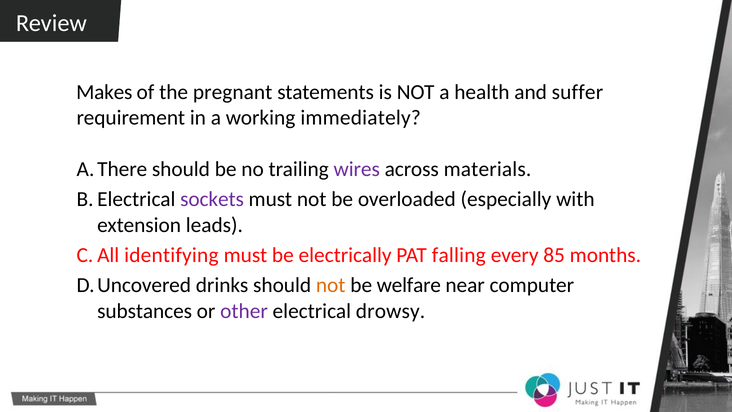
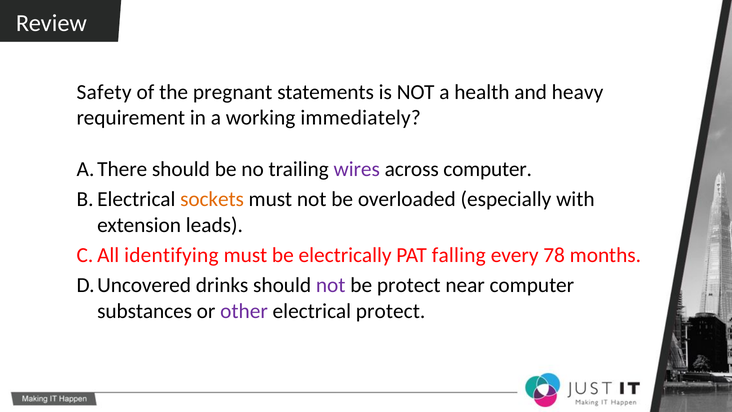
Makes: Makes -> Safety (104, 92)
suffer: suffer -> heavy (577, 92)
across materials: materials -> computer (488, 169)
sockets colour: purple -> orange (212, 199)
85: 85 -> 78 (554, 255)
not colour: orange -> purple (331, 285)
be welfare: welfare -> protect (409, 285)
electrical drowsy: drowsy -> protect (391, 311)
